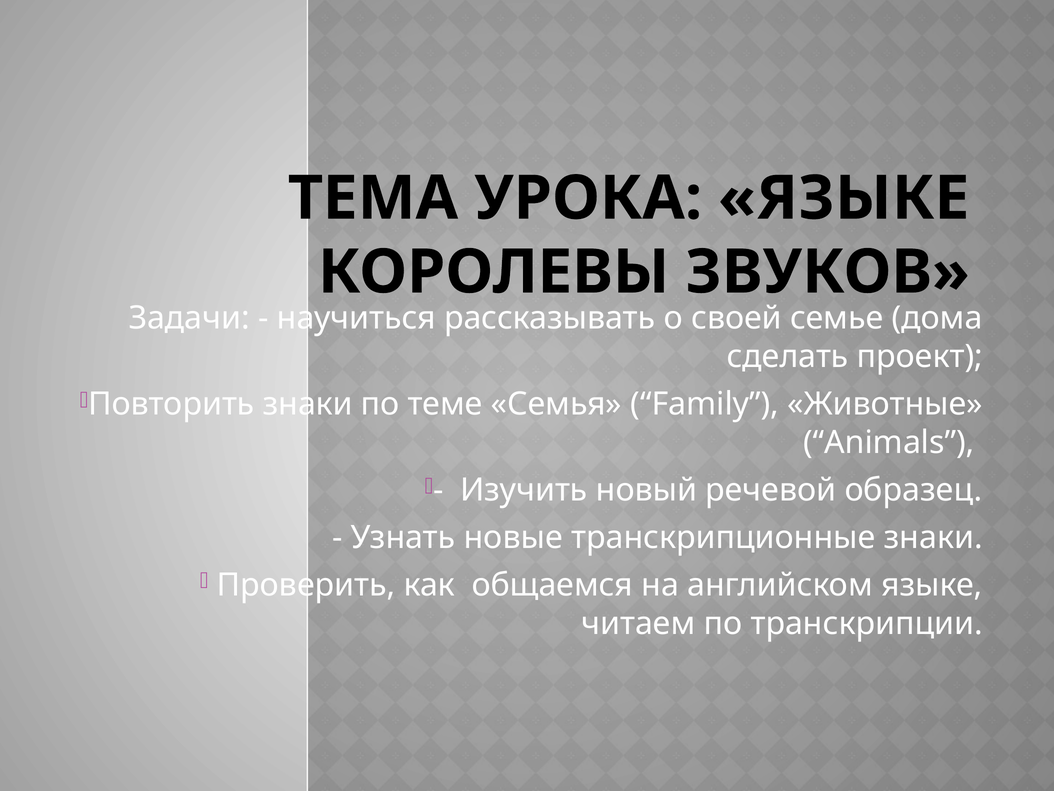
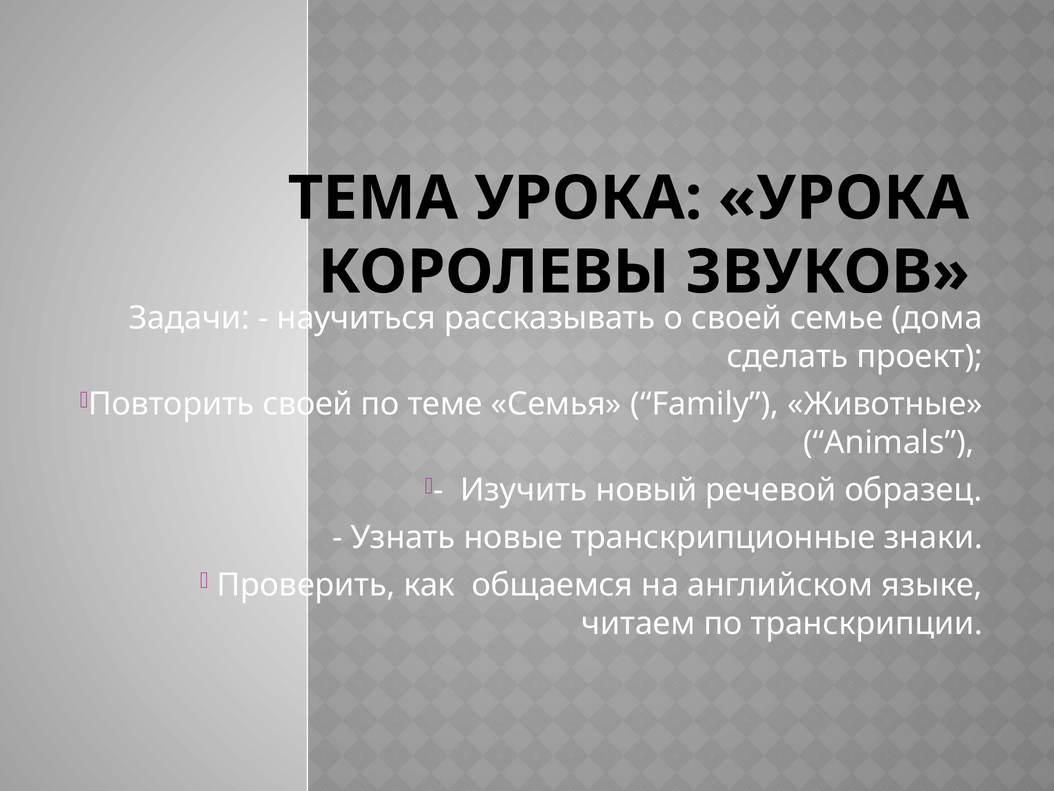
УРОКА ЯЗЫКЕ: ЯЗЫКЕ -> УРОКА (844, 198)
Повторить знаки: знаки -> своей (308, 404)
